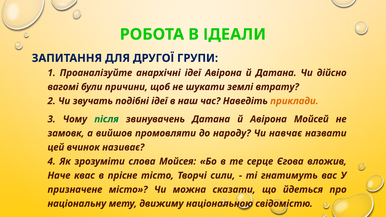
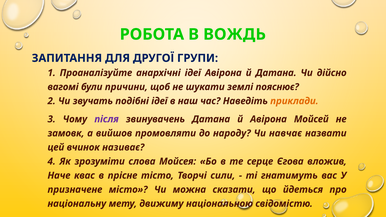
ІДЕАЛИ: ІДЕАЛИ -> ВОЖДЬ (235, 34)
втрату: втрату -> пояснює (277, 87)
після colour: green -> purple (107, 119)
